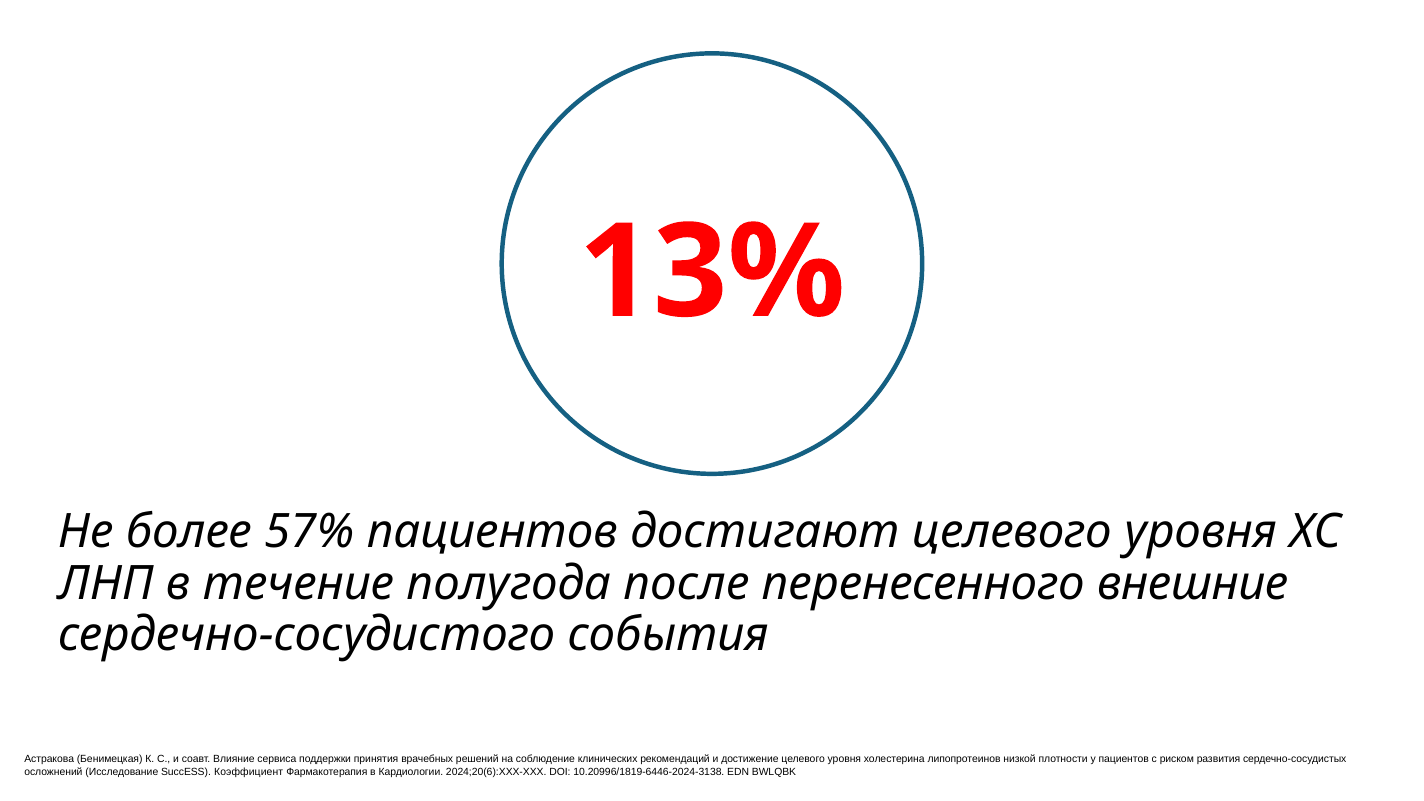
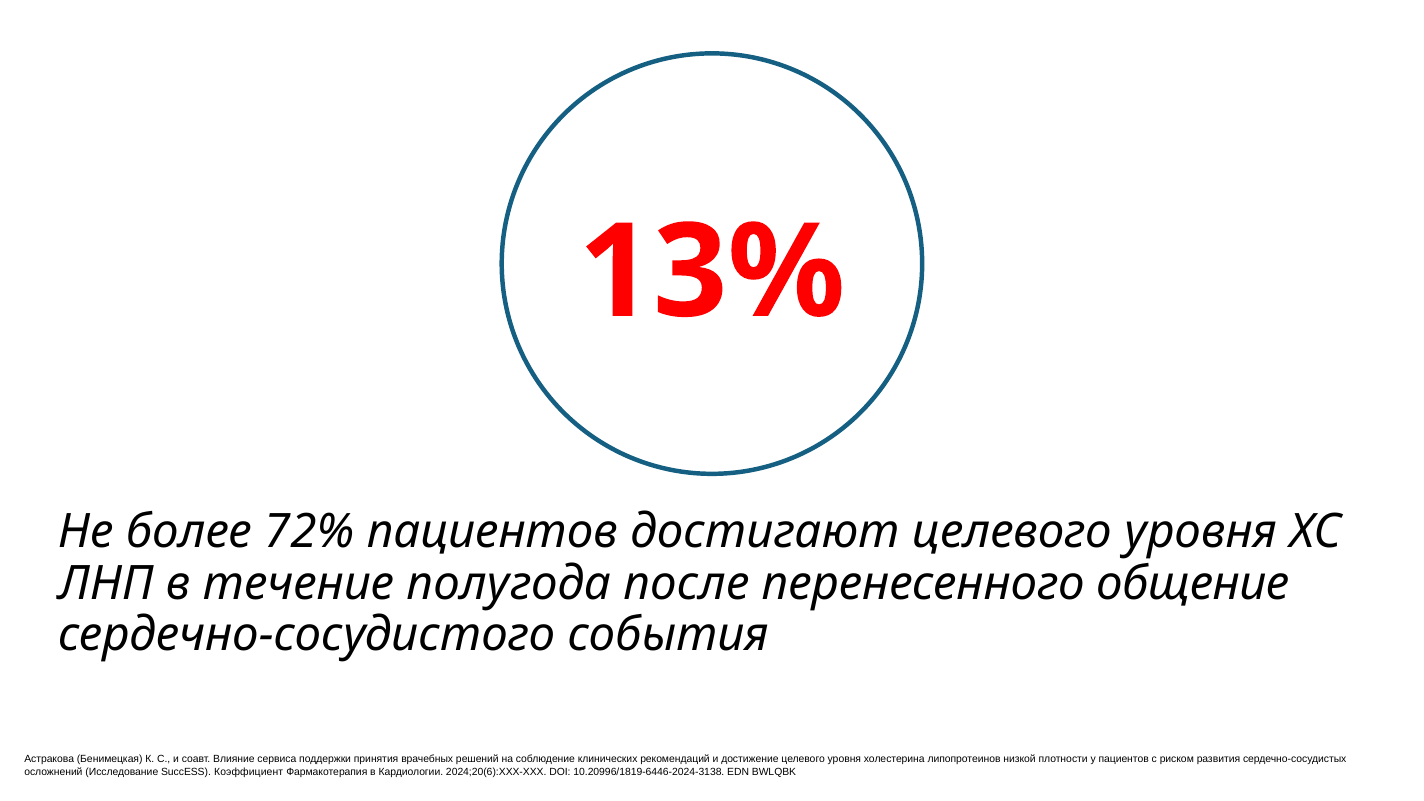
57%: 57% -> 72% (309, 532)
внешние: внешние -> общение (1193, 584)
